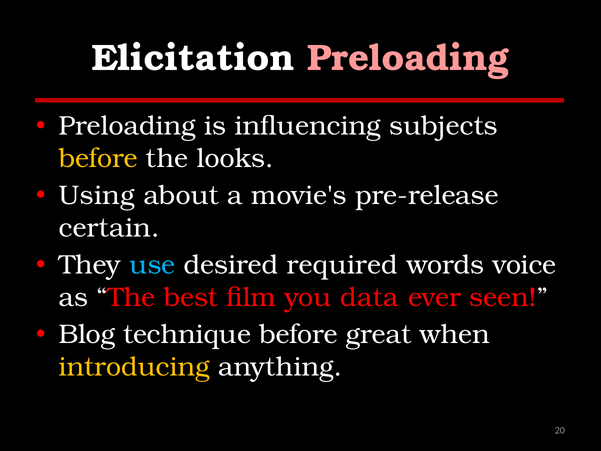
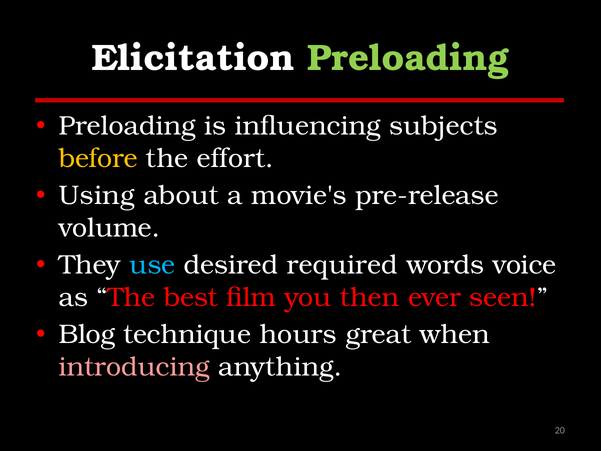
Preloading colour: pink -> light green (408, 58)
looks: looks -> effort (235, 158)
certain: certain -> volume (109, 228)
data: data -> then (370, 297)
technique before: before -> hours (298, 334)
introducing colour: yellow -> pink (134, 367)
